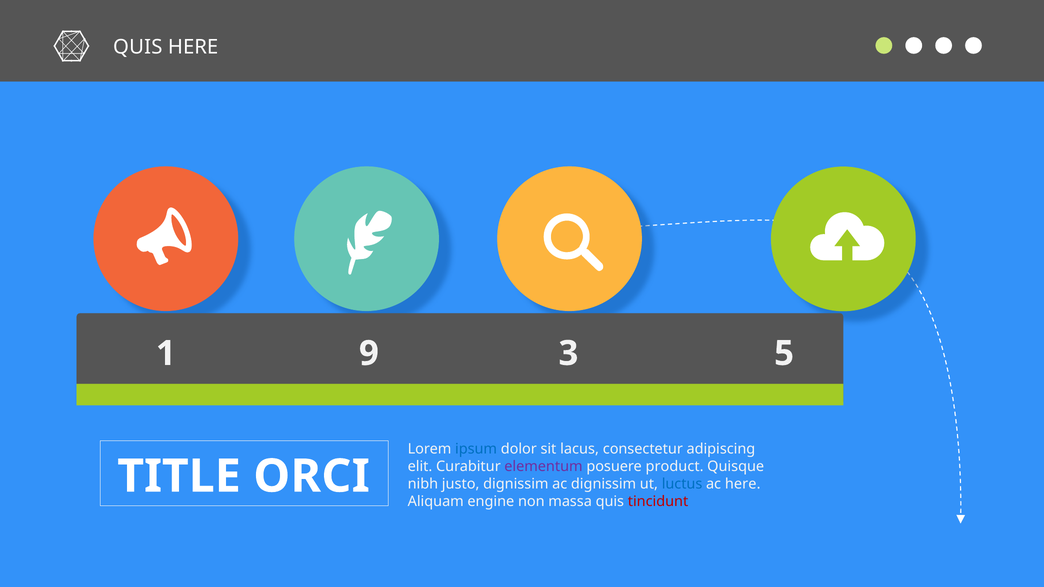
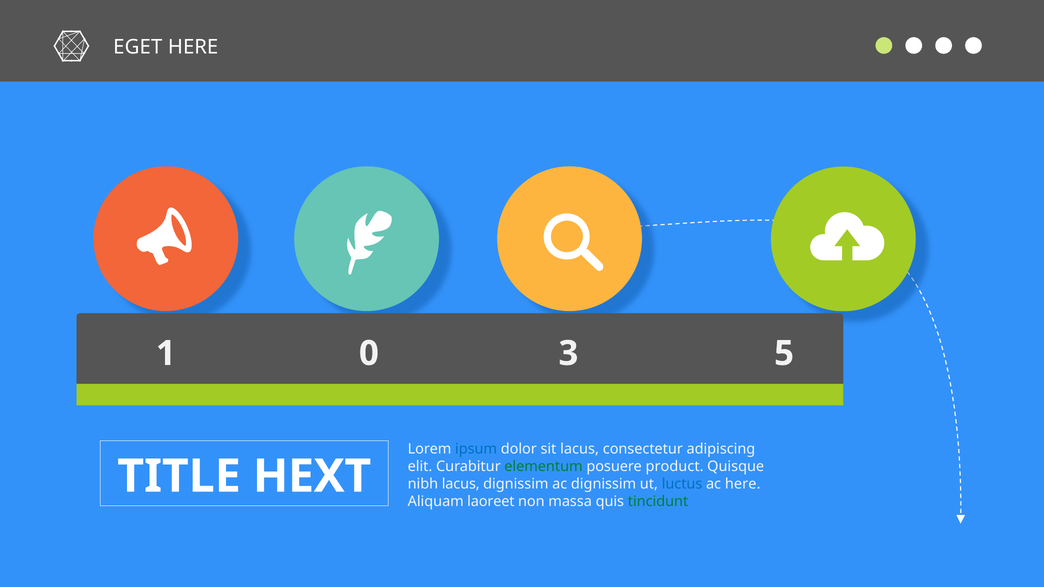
QUIS: QUIS -> EGET (138, 47)
9: 9 -> 0 (369, 354)
elementum colour: purple -> green (543, 467)
ORCI: ORCI -> HEXT (312, 477)
nibh justo: justo -> lacus (461, 484)
engine: engine -> laoreet (491, 501)
tincidunt colour: red -> green (658, 501)
